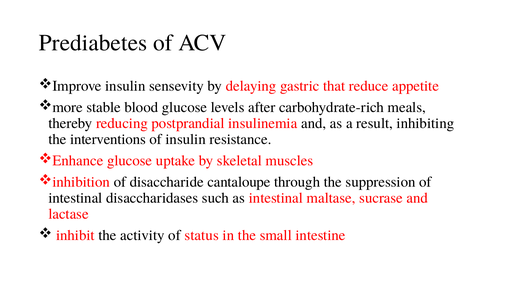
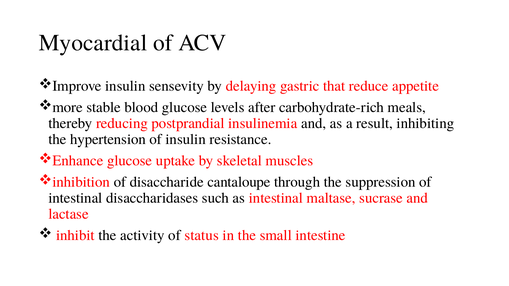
Prediabetes: Prediabetes -> Myocardial (93, 43)
interventions: interventions -> hypertension (108, 139)
